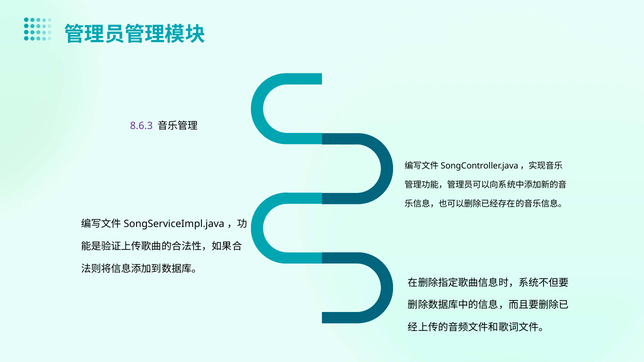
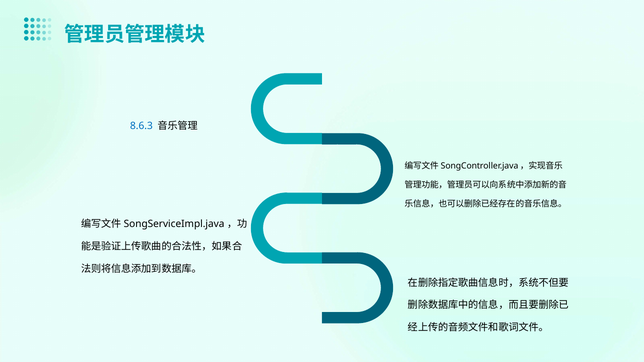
8.6.3 colour: purple -> blue (141, 126)
